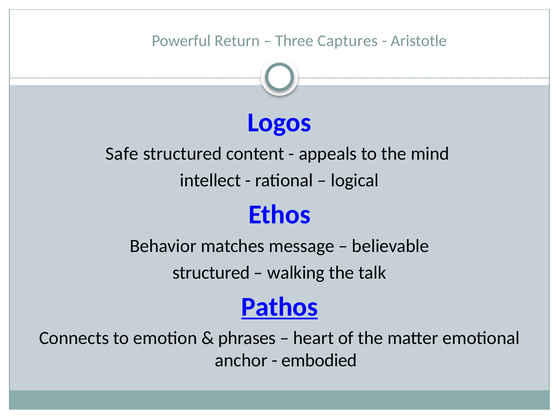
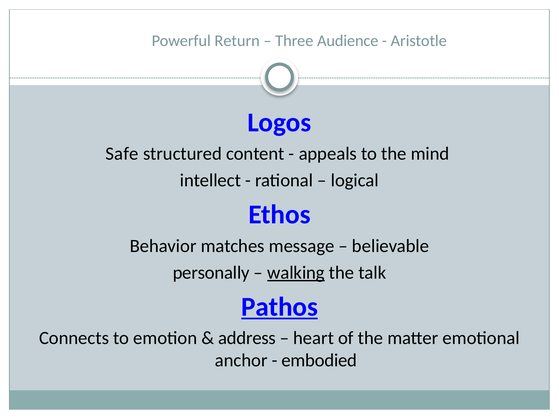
Captures: Captures -> Audience (348, 41)
structured: structured -> personally (211, 273)
walking underline: none -> present (296, 273)
phrases: phrases -> address (247, 338)
